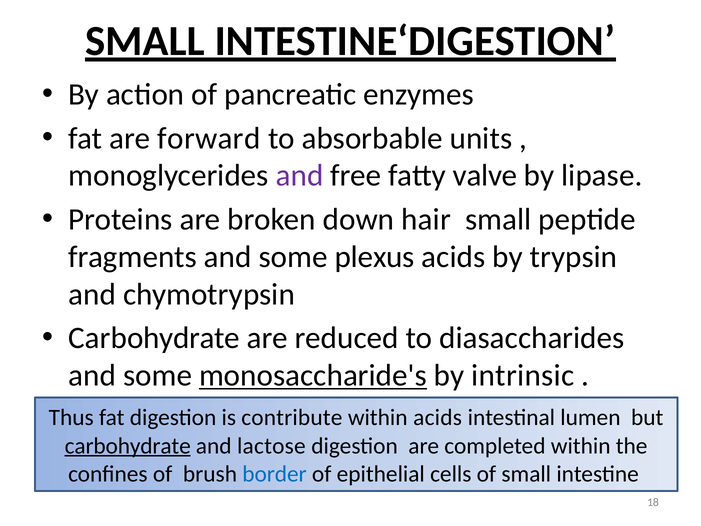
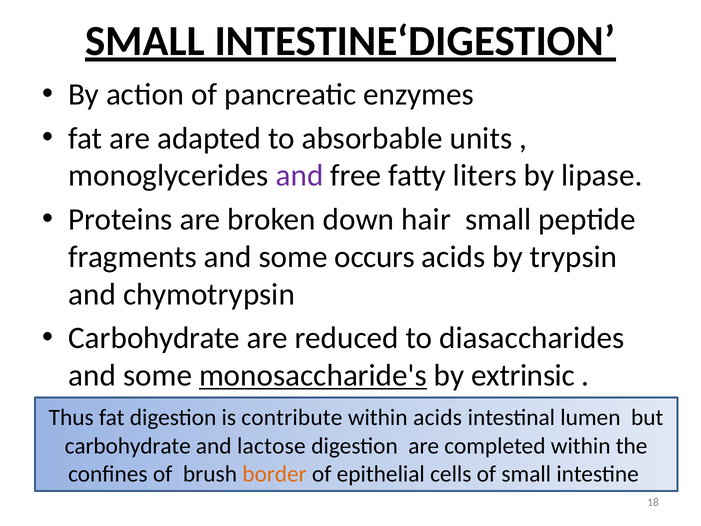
forward: forward -> adapted (209, 138)
valve: valve -> liters (485, 176)
plexus: plexus -> occurs (375, 257)
intrinsic: intrinsic -> extrinsic (523, 375)
carbohydrate underline: present -> none (128, 446)
border colour: blue -> orange (275, 474)
